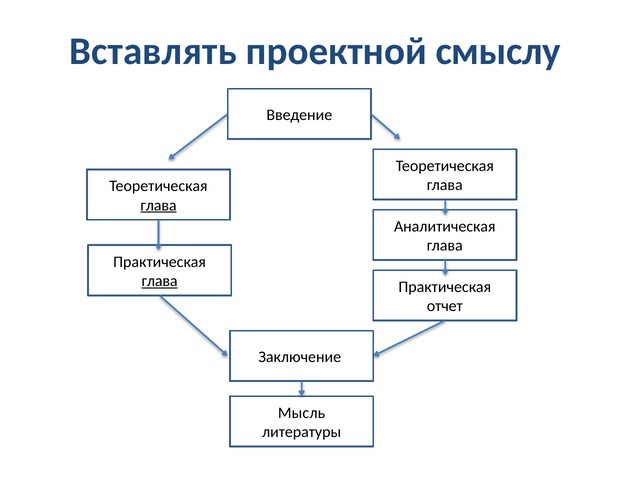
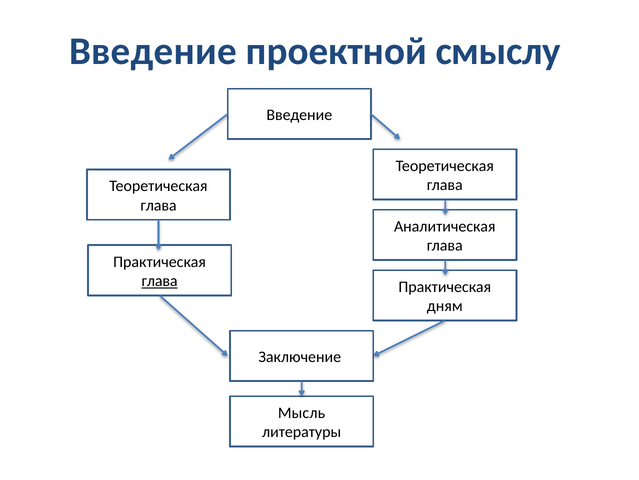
Вставлять: Вставлять -> Введение (153, 51)
глава underline: present -> none (159, 205)
отчет: отчет -> дням (445, 306)
